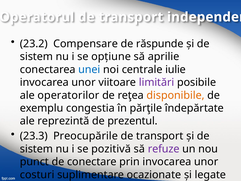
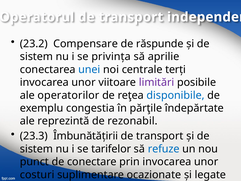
opţiune: opţiune -> privinţa (111, 57)
iulie: iulie -> terţi (176, 69)
disponibile colour: orange -> blue (176, 95)
prezentul: prezentul -> rezonabil (132, 121)
Preocupările: Preocupările -> Îmbunătăţirii (86, 136)
pozitivă: pozitivă -> tarifelor (111, 149)
refuze colour: purple -> blue (164, 149)
